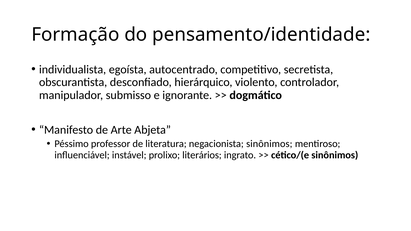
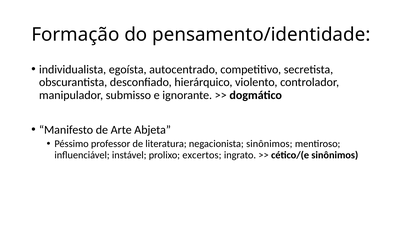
literários: literários -> excertos (202, 155)
